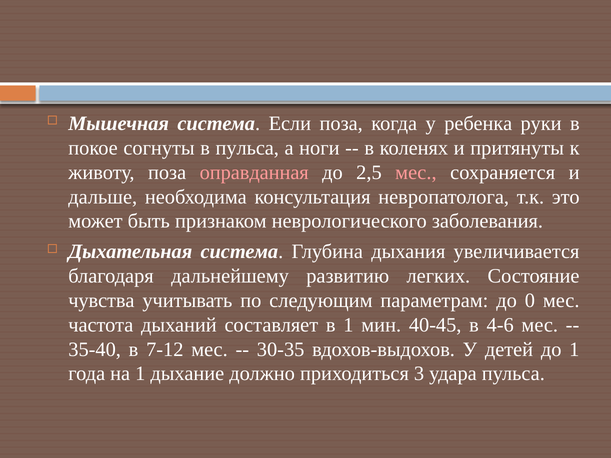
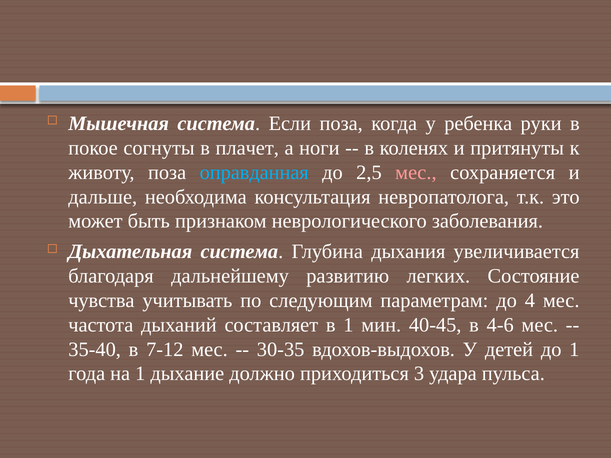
в пульса: пульса -> плачет (247, 148)
оправданная colour: pink -> light blue (254, 172)
0: 0 -> 4 (530, 301)
